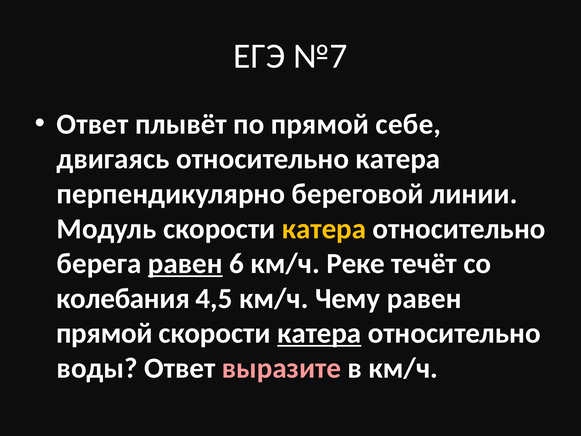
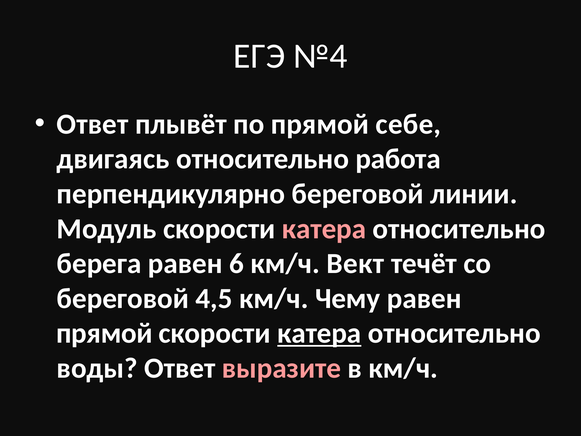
№7: №7 -> №4 (320, 56)
относительно катера: катера -> работа (398, 159)
катера colour: yellow -> pink (324, 229)
равен underline: present -> none (185, 263)
Реке: Реке -> Вект (355, 263)
колебания: колебания -> береговой (123, 298)
